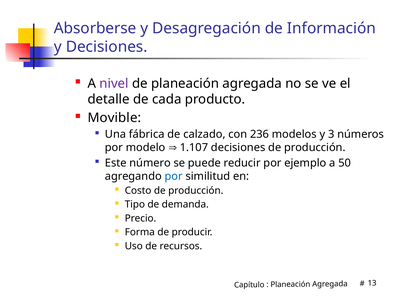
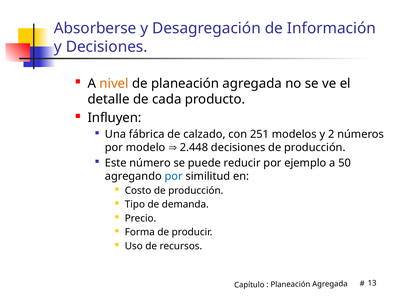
nivel colour: purple -> orange (114, 84)
Movible: Movible -> Influyen (114, 118)
236: 236 -> 251 (260, 135)
3: 3 -> 2 (331, 135)
1.107: 1.107 -> 2.448 (194, 148)
